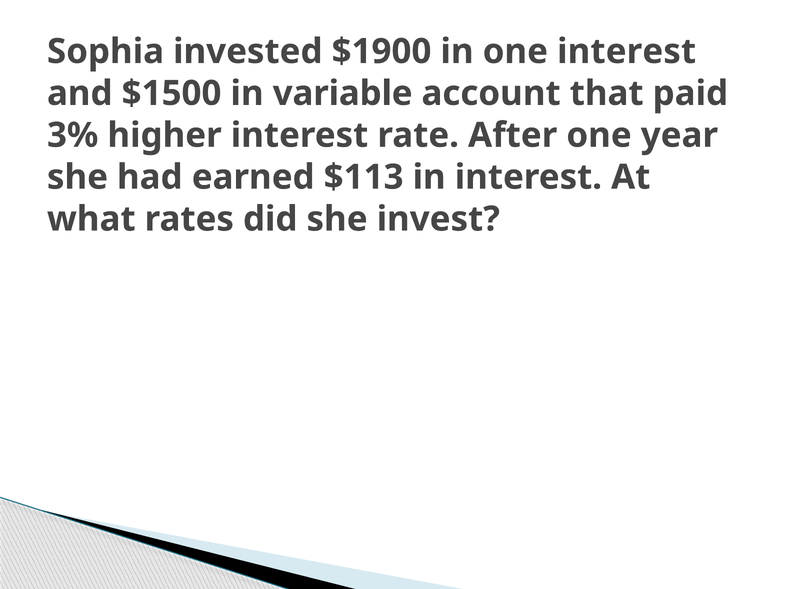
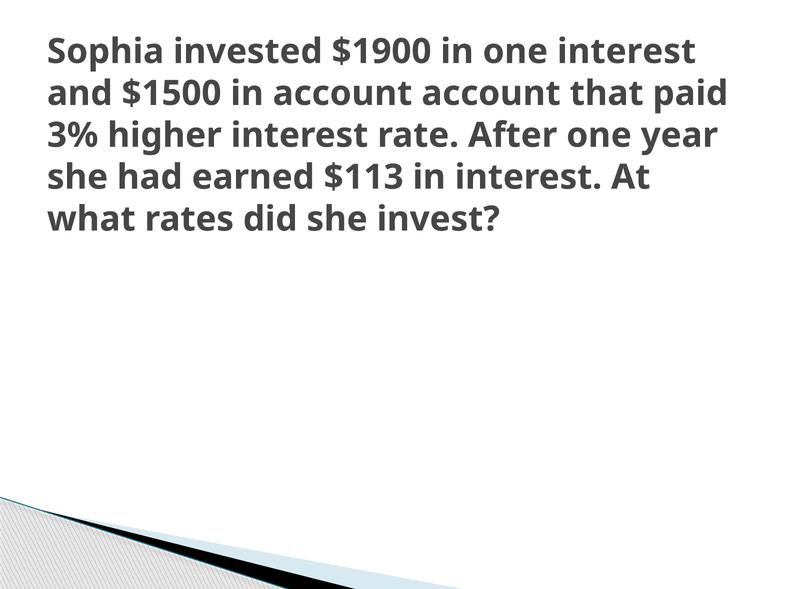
in variable: variable -> account (343, 93)
